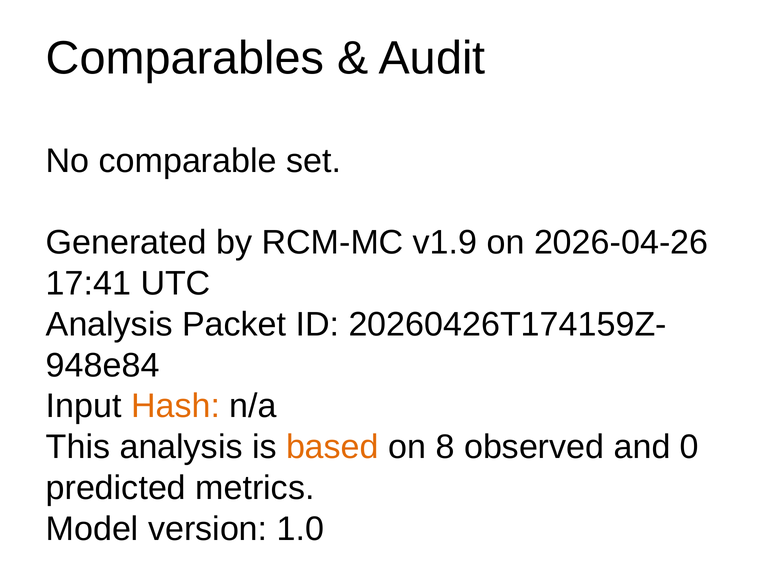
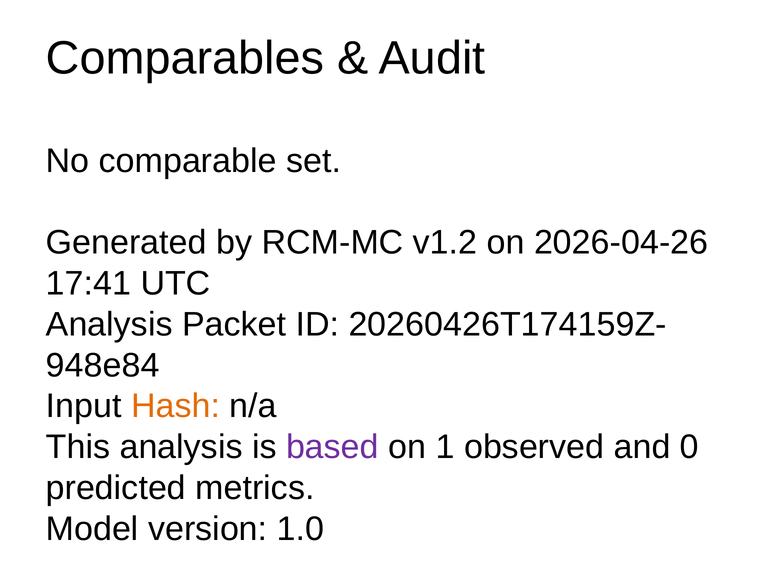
v1.9: v1.9 -> v1.2 (445, 242)
based colour: orange -> purple (332, 447)
8: 8 -> 1 (445, 447)
